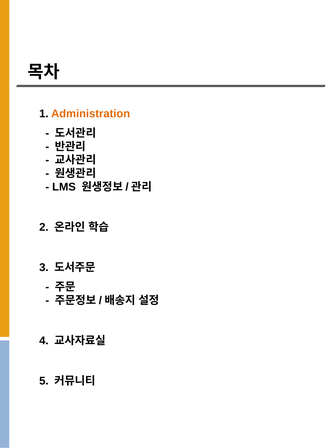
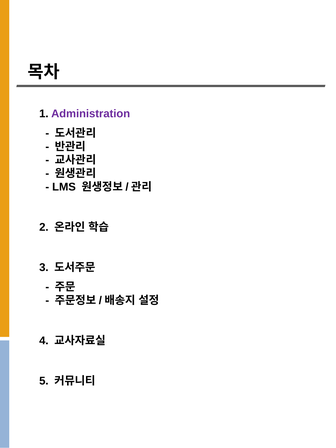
Administration colour: orange -> purple (91, 114)
